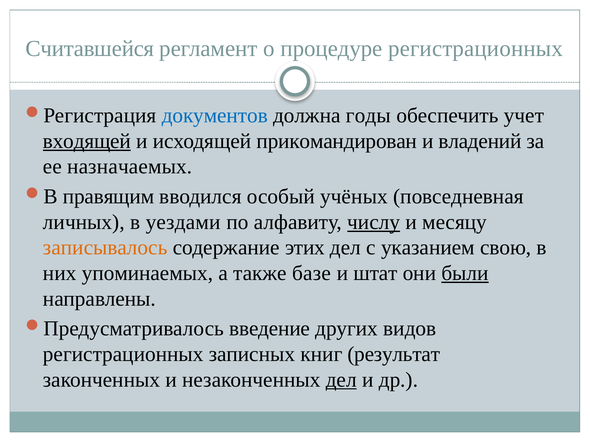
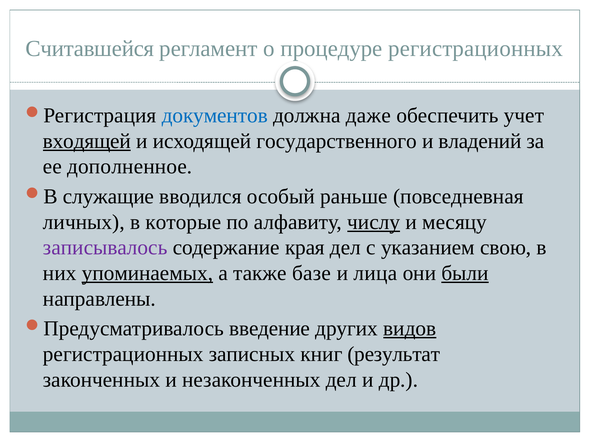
годы: годы -> даже (368, 116)
прикомандирован: прикомандирован -> государственного (337, 141)
назначаемых: назначаемых -> дополненное (130, 167)
правящим: правящим -> служащие (108, 197)
учёных: учёных -> раньше (354, 197)
уездами: уездами -> которые (183, 222)
записывалось colour: orange -> purple (105, 248)
этих: этих -> края (305, 248)
упоминаемых underline: none -> present (147, 273)
штат: штат -> лица (375, 273)
видов underline: none -> present (410, 329)
дел underline: present -> none (341, 380)
